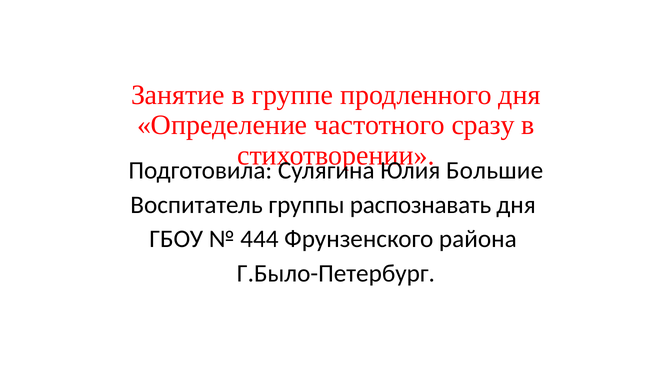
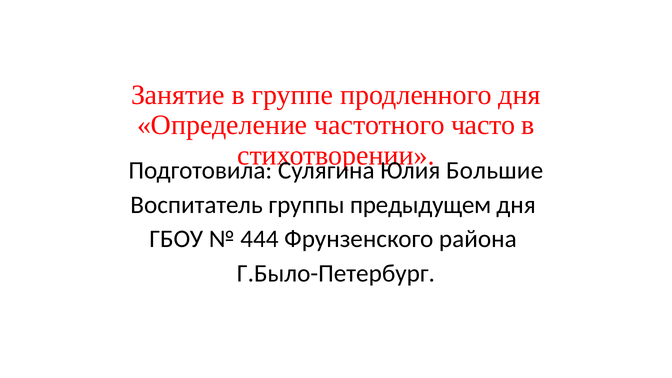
сразу: сразу -> часто (483, 125)
распознавать: распознавать -> предыдущем (421, 205)
